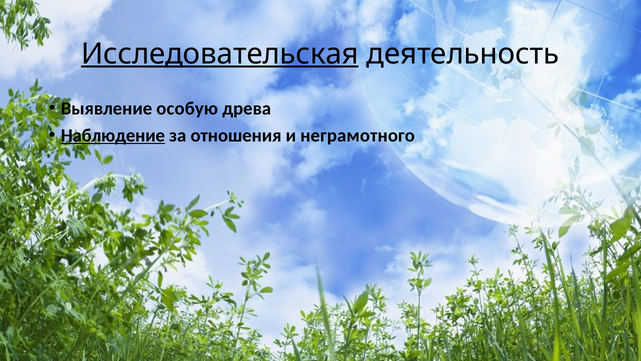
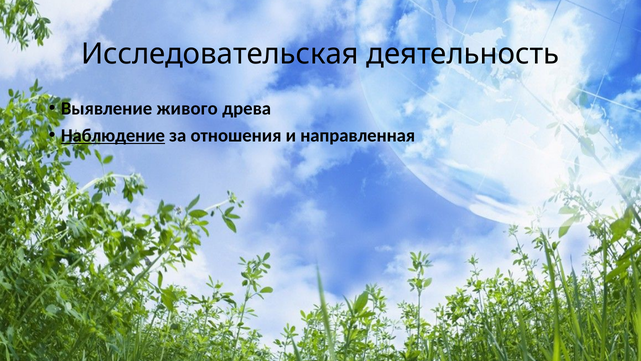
Исследовательская underline: present -> none (220, 54)
особую: особую -> живого (187, 108)
неграмотного: неграмотного -> направленная (358, 135)
